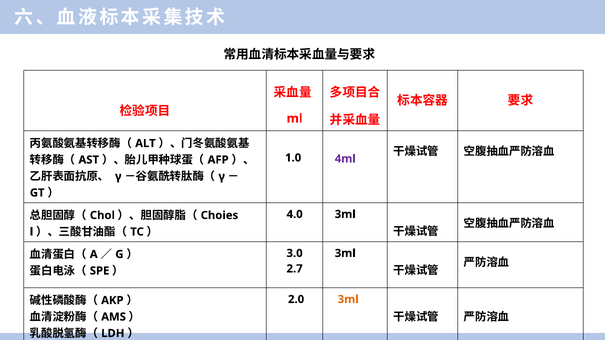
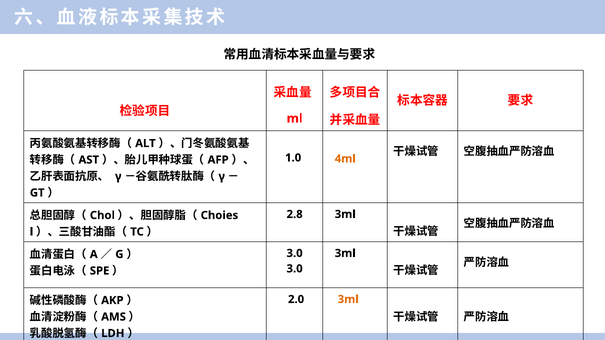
4ml colour: purple -> orange (345, 159)
4.0: 4.0 -> 2.8 (295, 214)
2.7: 2.7 -> 3.0 (295, 269)
